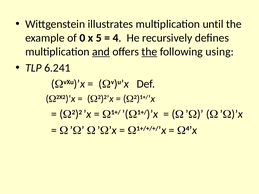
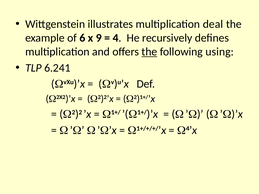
until: until -> deal (213, 24)
0: 0 -> 6 (82, 38)
5: 5 -> 9 (99, 38)
and underline: present -> none (101, 52)
